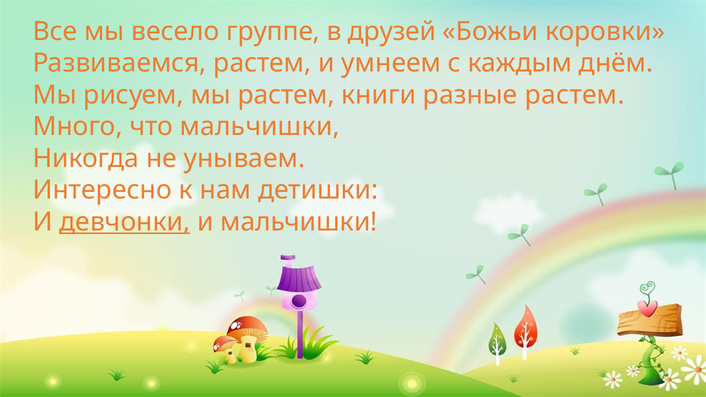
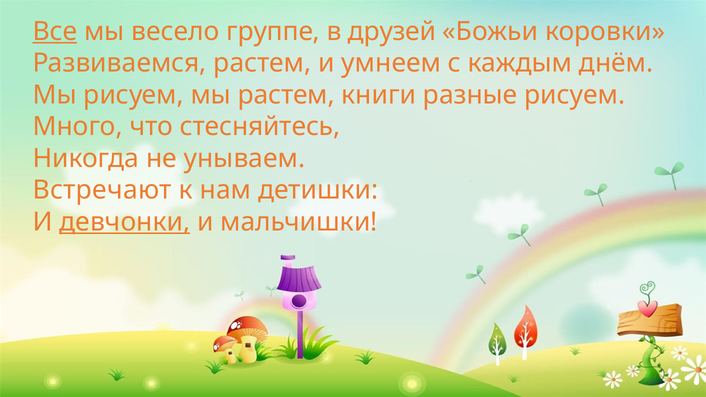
Все underline: none -> present (55, 31)
разные растем: растем -> рисуем (575, 95)
что мальчишки: мальчишки -> стесняйтесь (260, 127)
Интересно: Интересно -> Встречают (102, 190)
